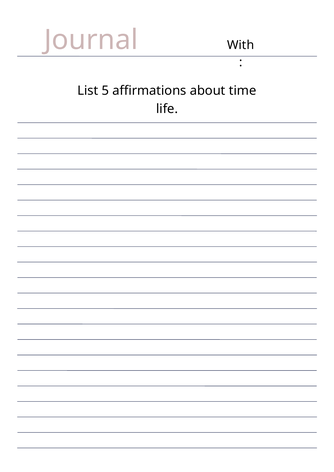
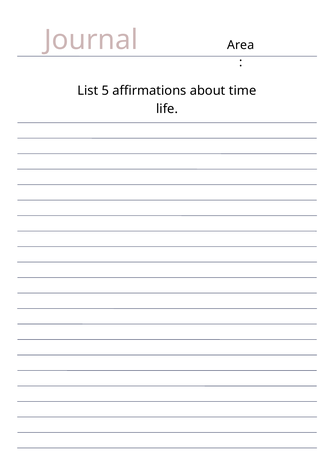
With: With -> Area (241, 45)
